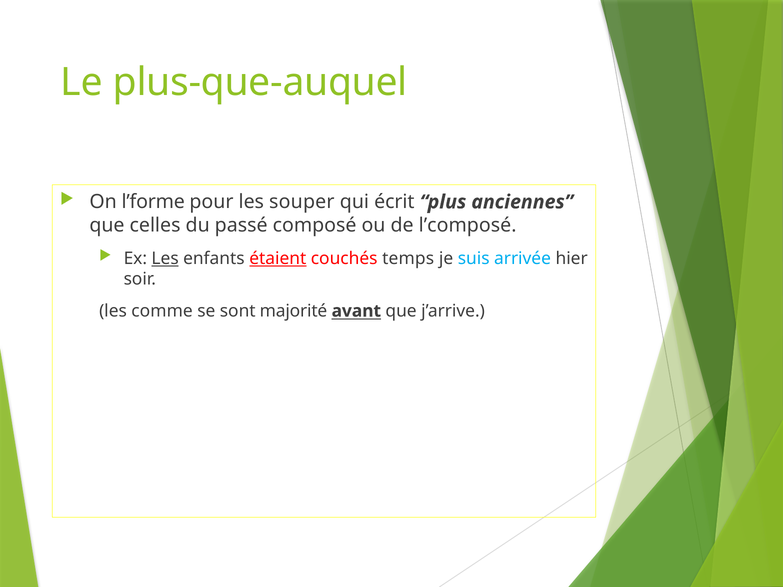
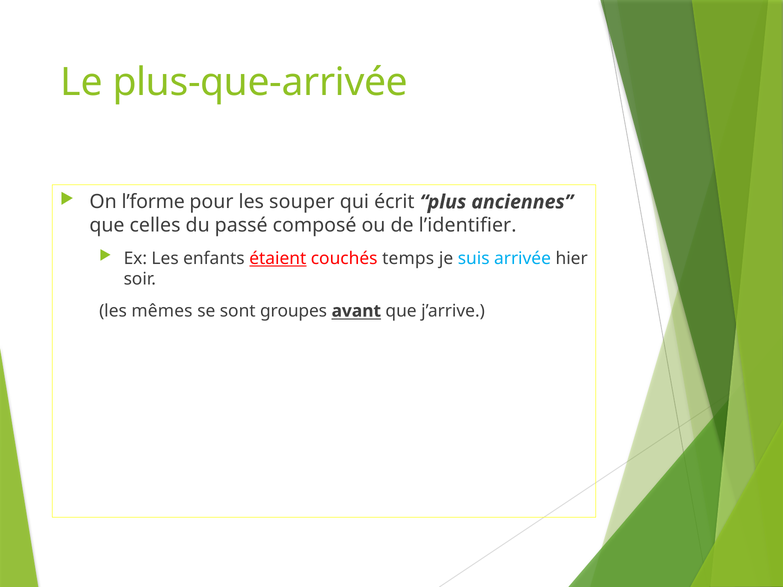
plus-que-auquel: plus-que-auquel -> plus-que-arrivée (260, 82)
l’composé: l’composé -> l’identifier (468, 226)
Les underline: present -> none (165, 258)
comme: comme -> mêmes (162, 311)
majorité: majorité -> groupes (294, 311)
